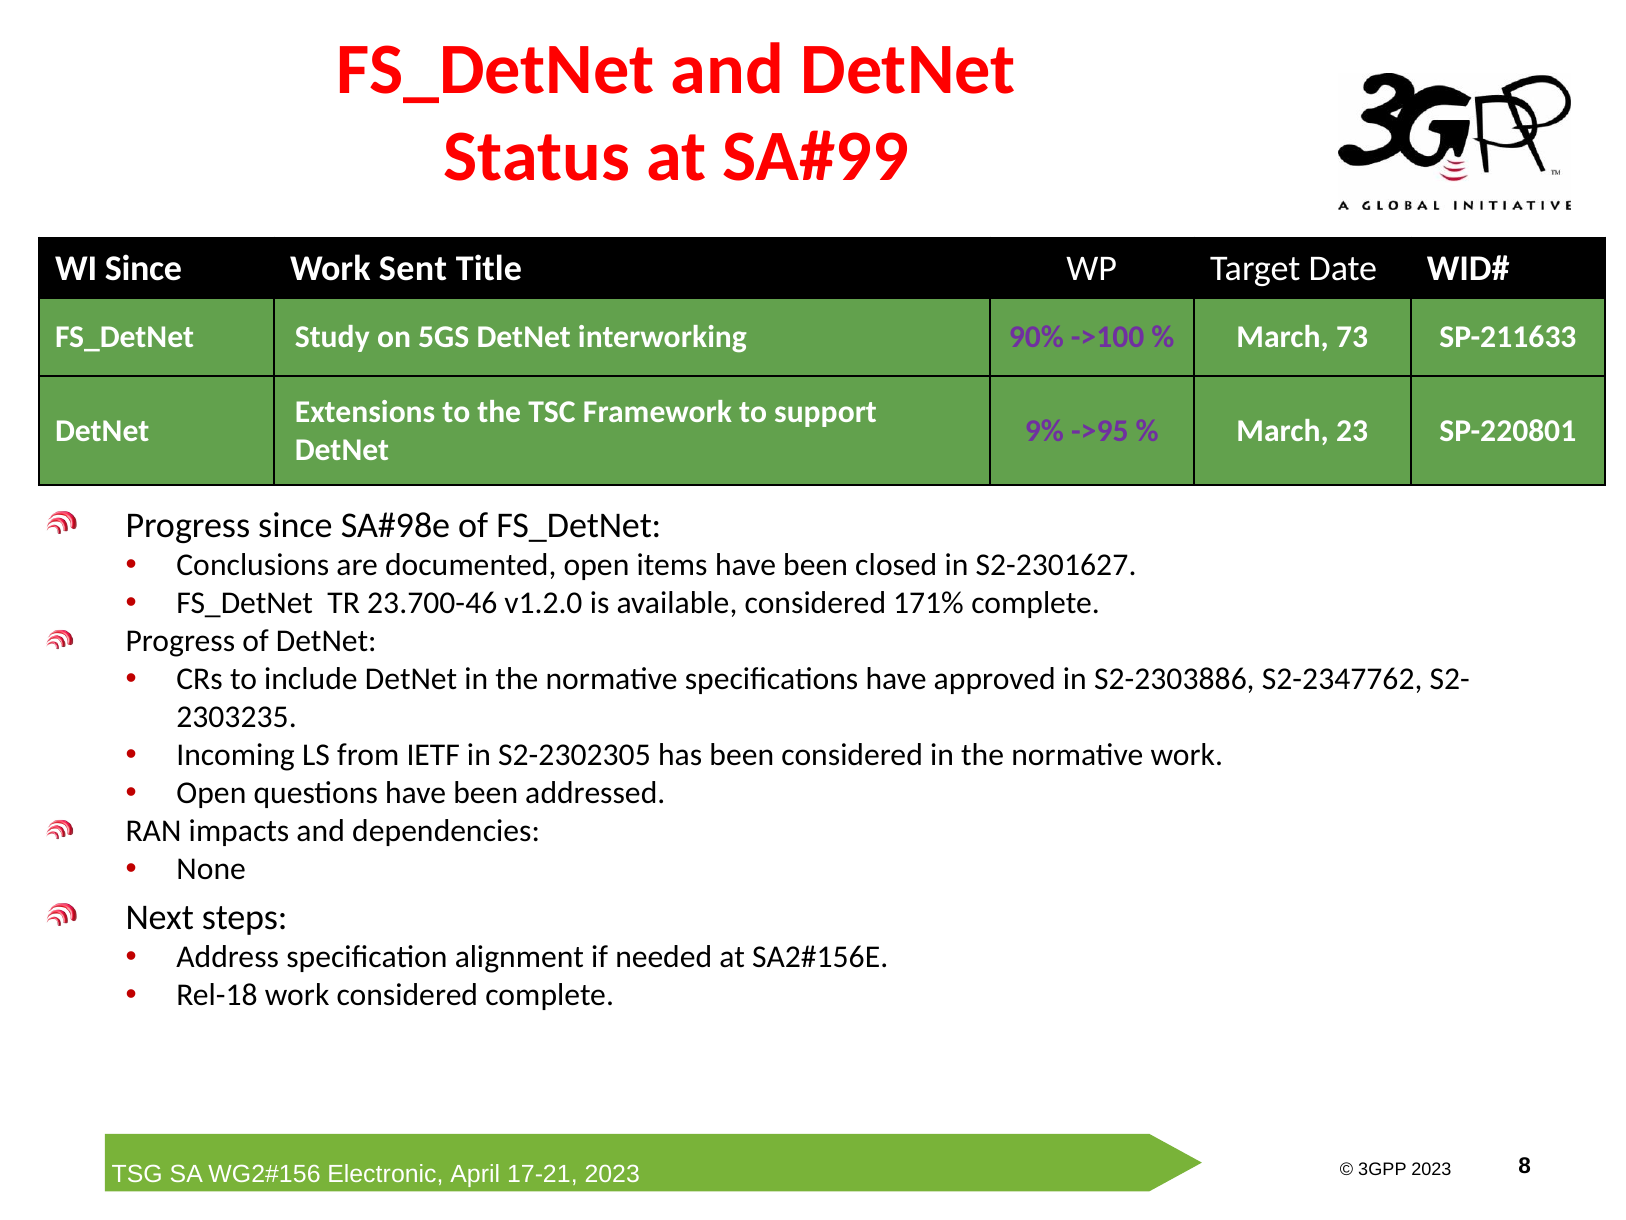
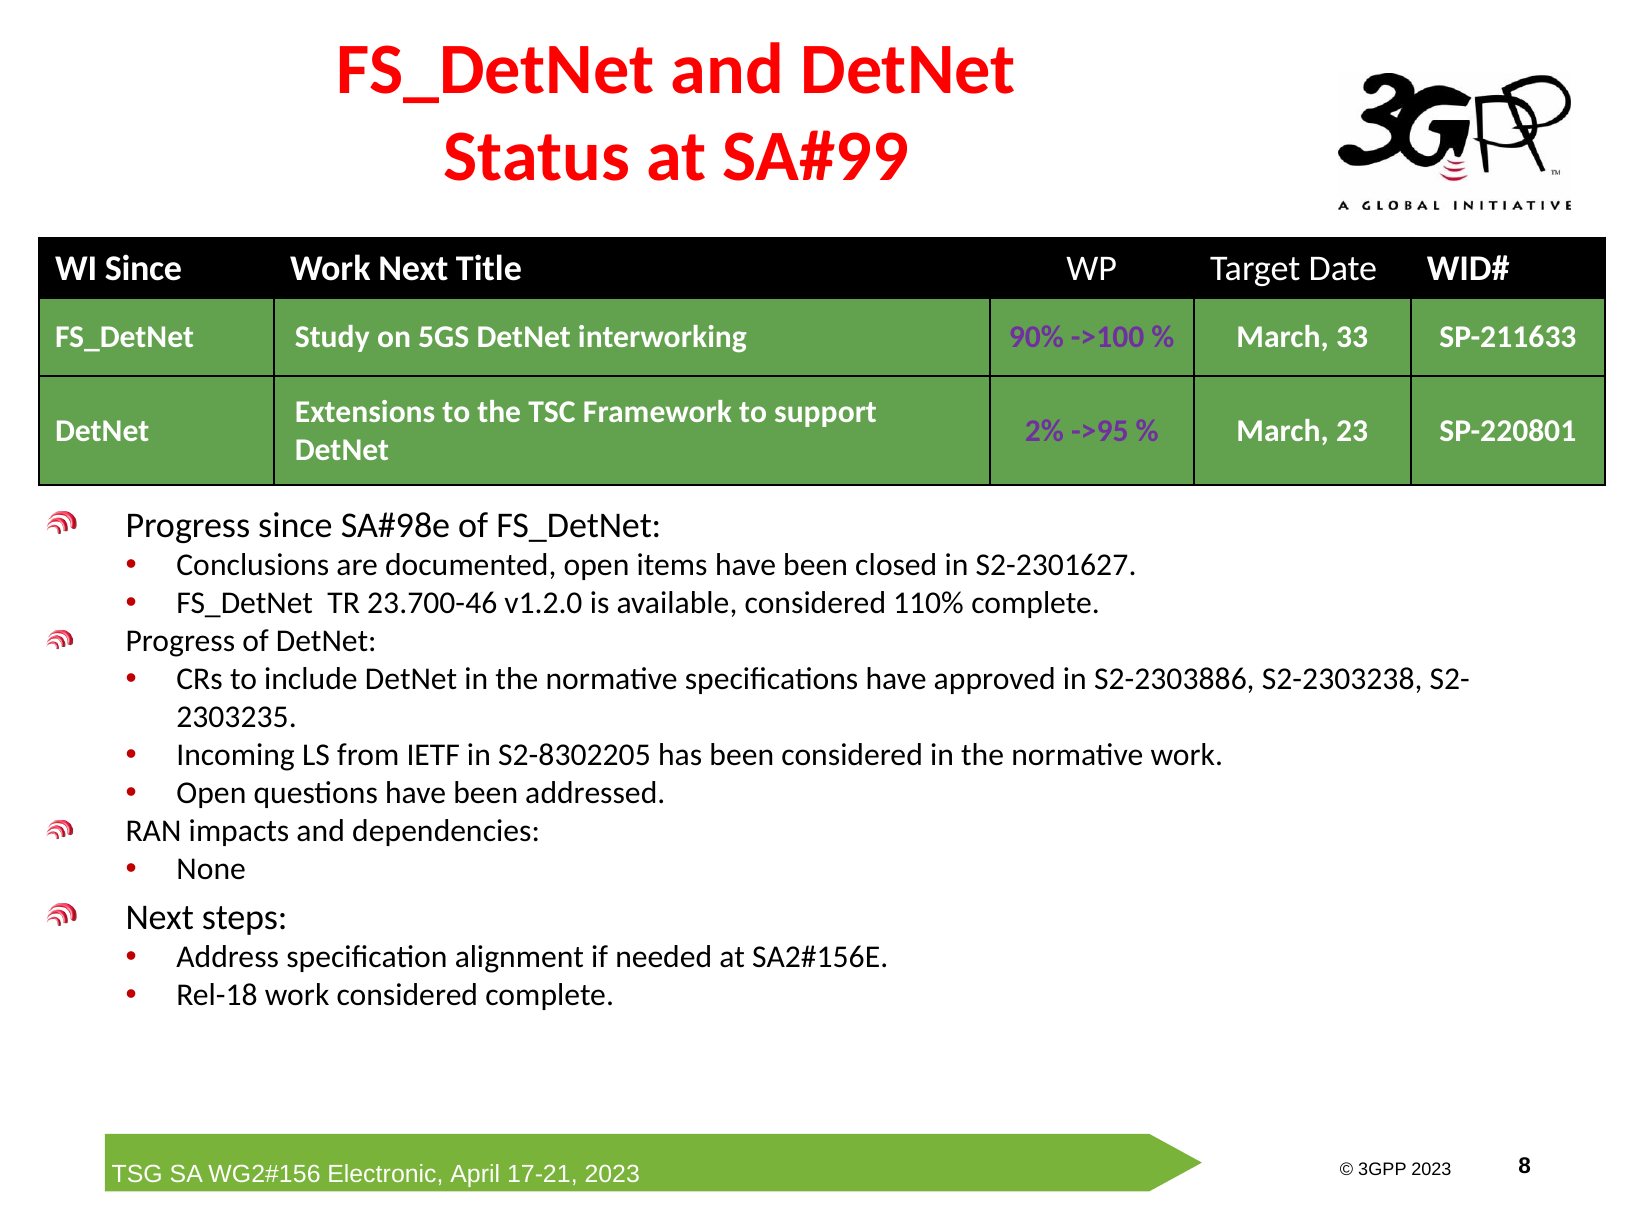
Work Sent: Sent -> Next (413, 268)
73: 73 -> 33 (1352, 337)
9%: 9% -> 2% (1044, 431)
171%: 171% -> 110% (928, 603)
S2-2347762: S2-2347762 -> S2-2303238 (1342, 679)
S2-2302305: S2-2302305 -> S2-8302205 (574, 755)
